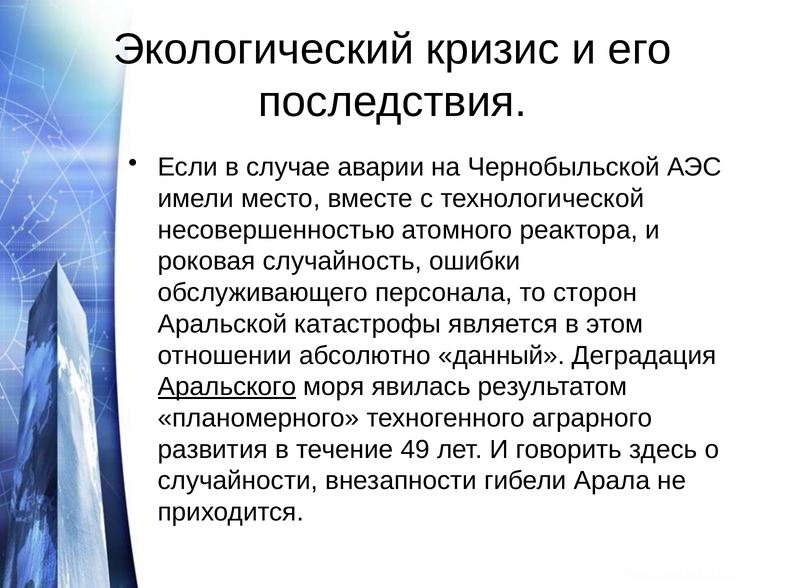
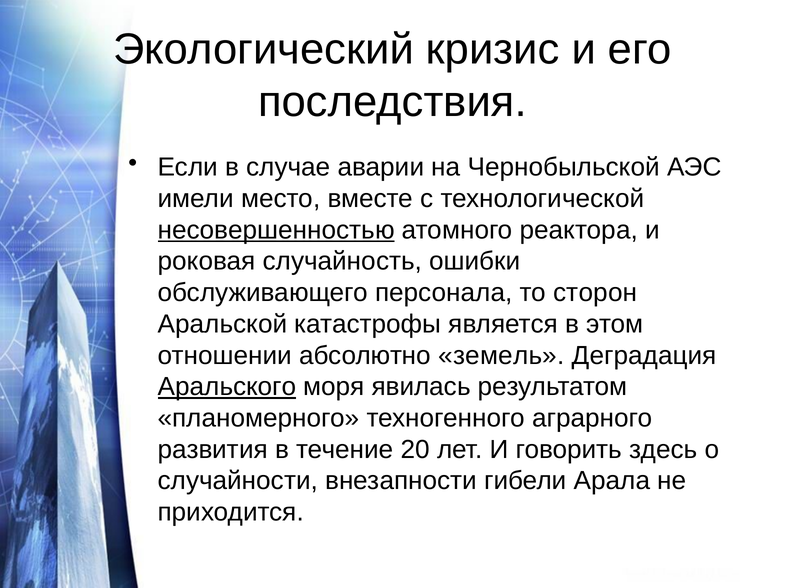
несовершенностью underline: none -> present (276, 230)
данный: данный -> земель (501, 356)
49: 49 -> 20 (415, 450)
